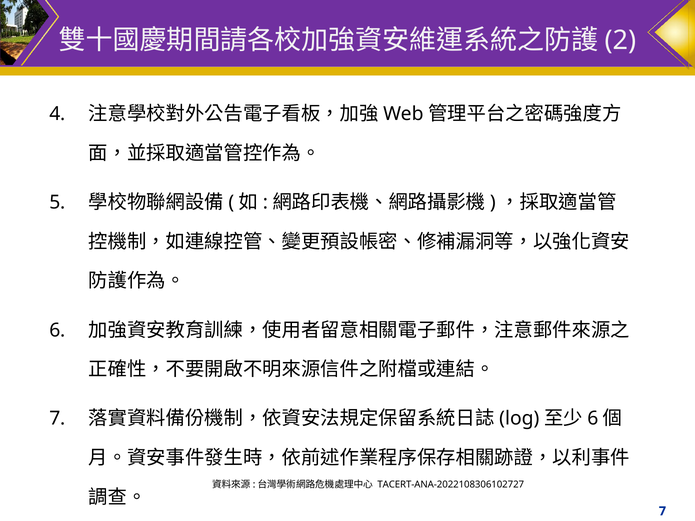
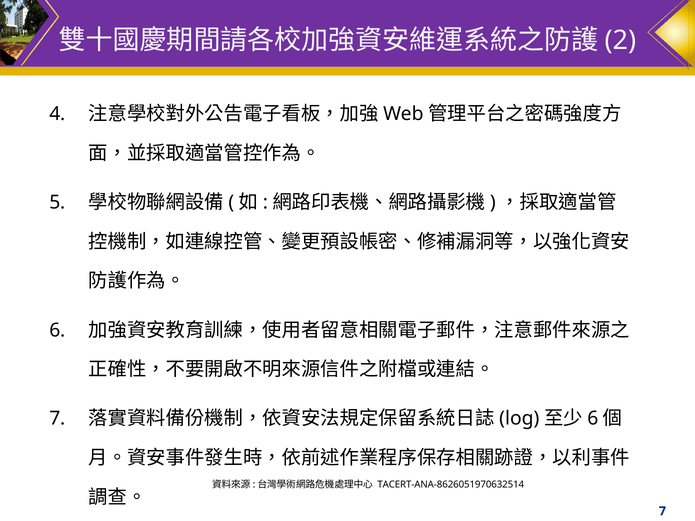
TACERT-ANA-2022108306102727: TACERT-ANA-2022108306102727 -> TACERT-ANA-8626051970632514 (451, 485)
